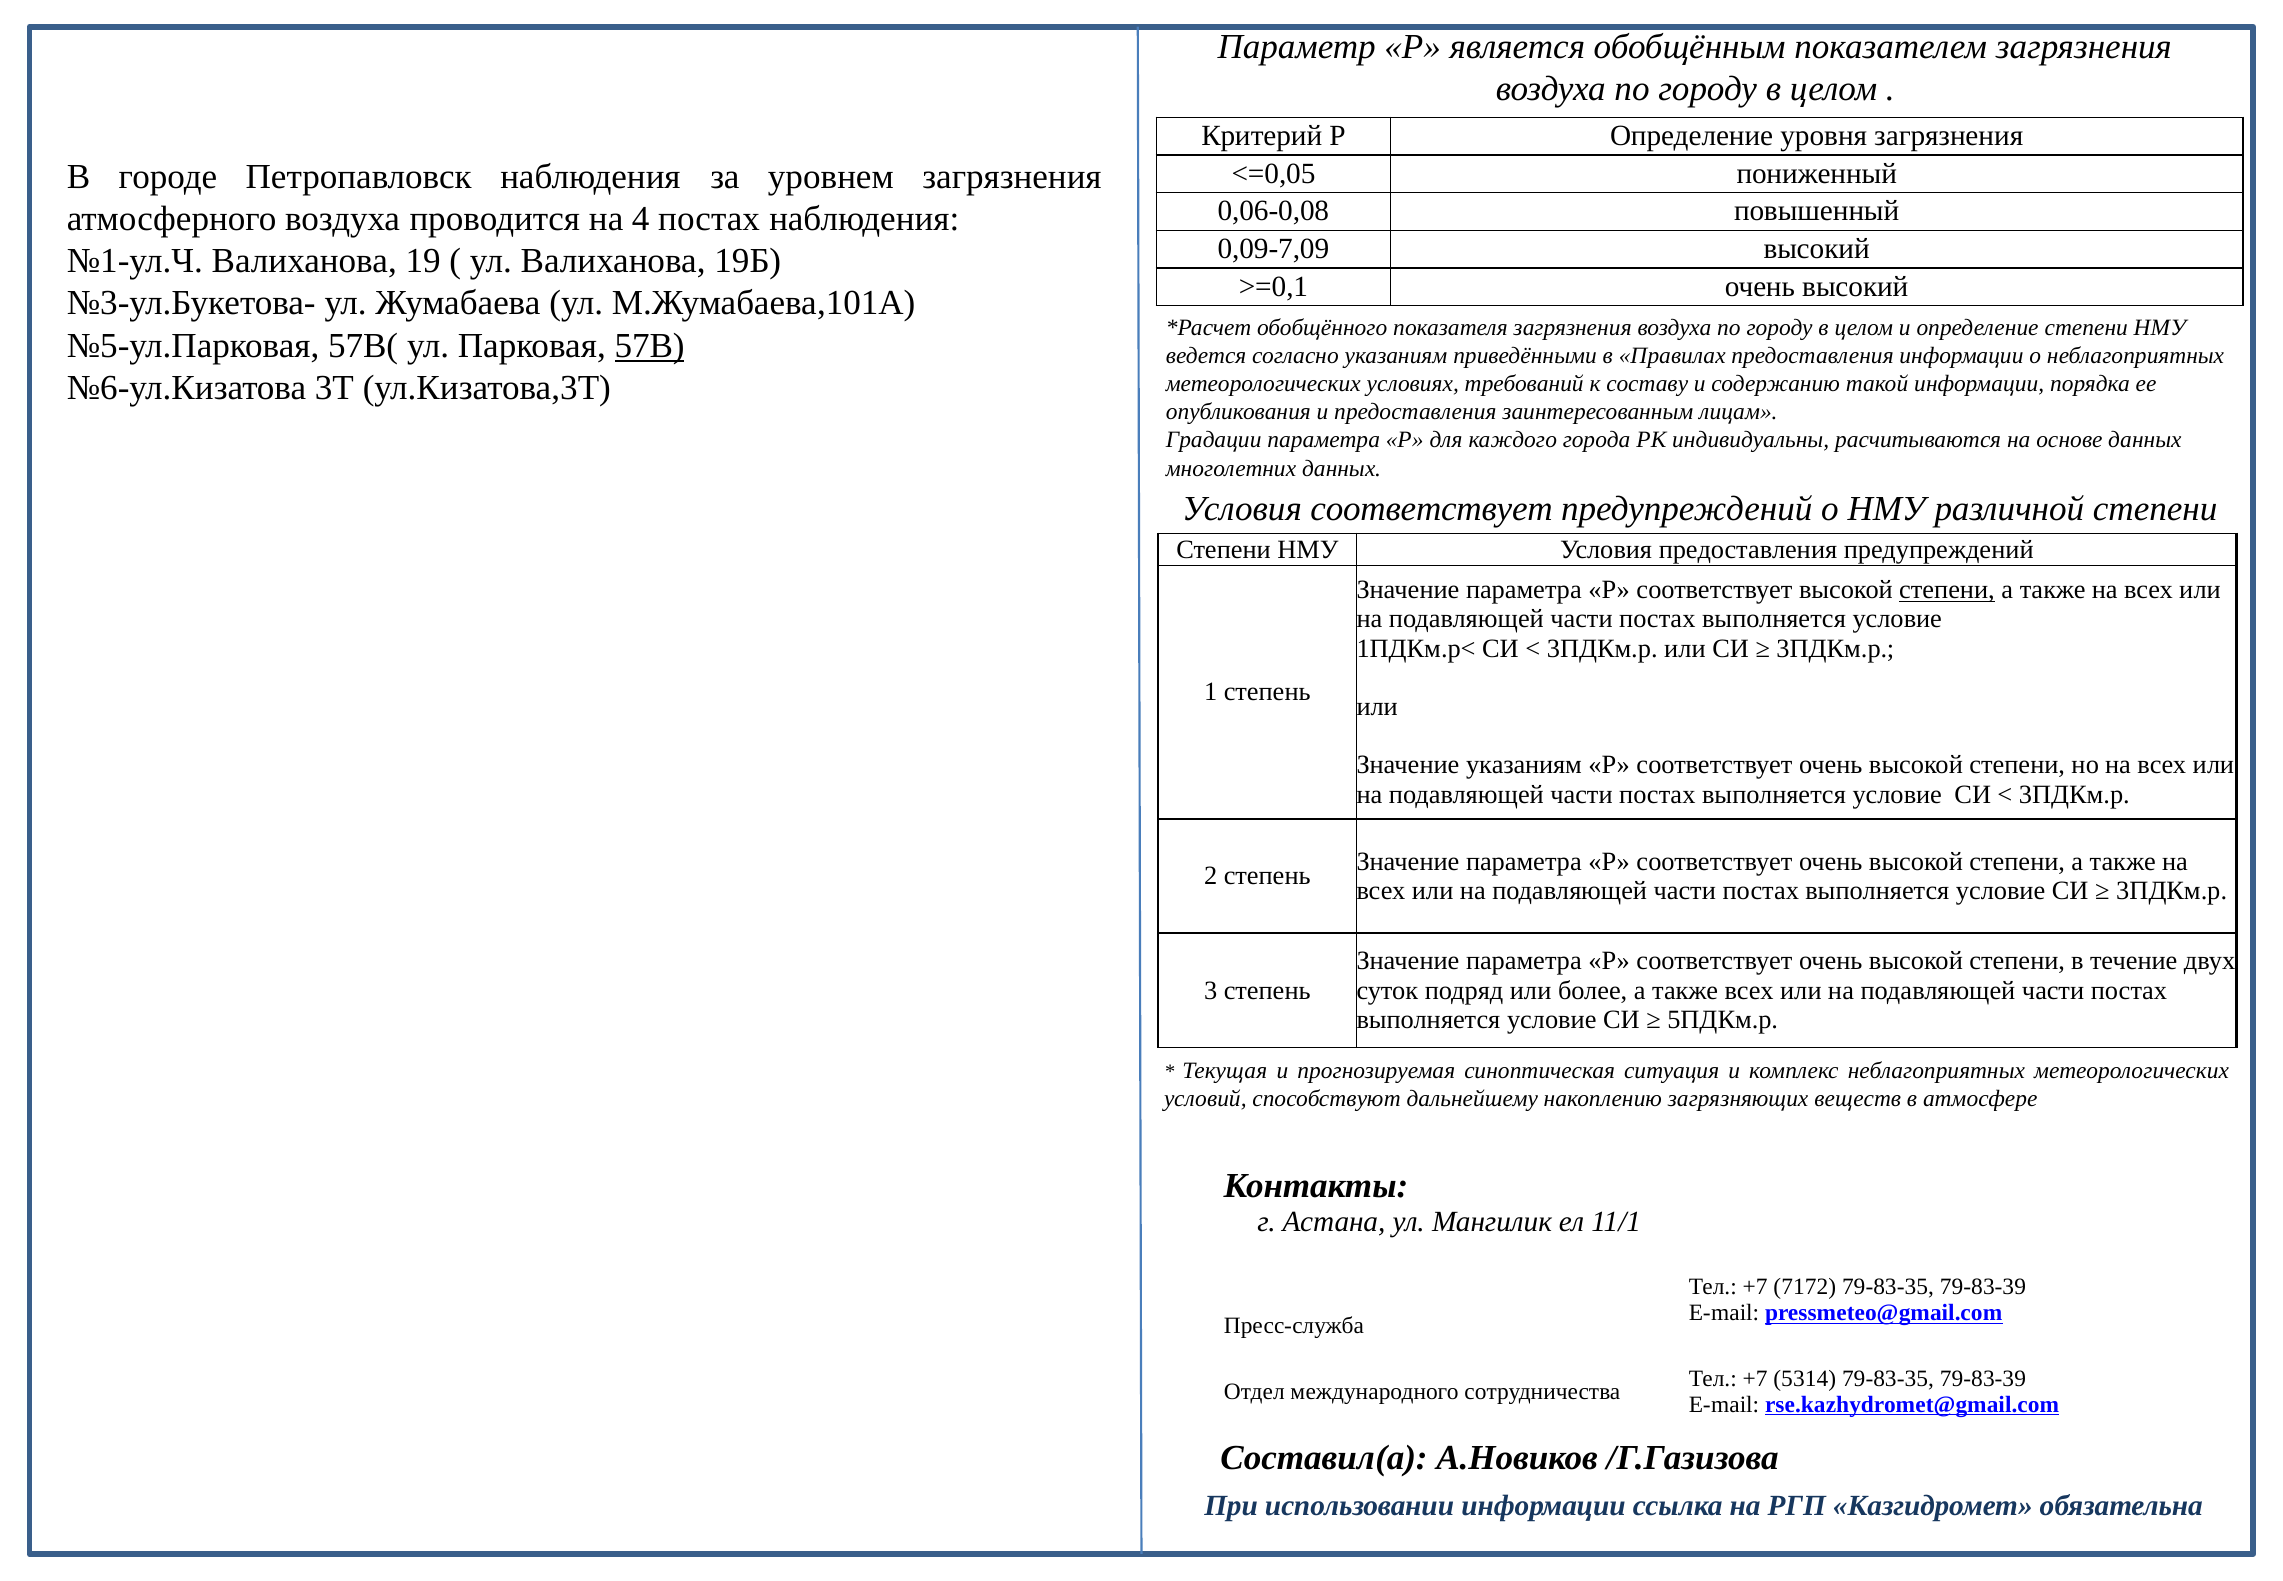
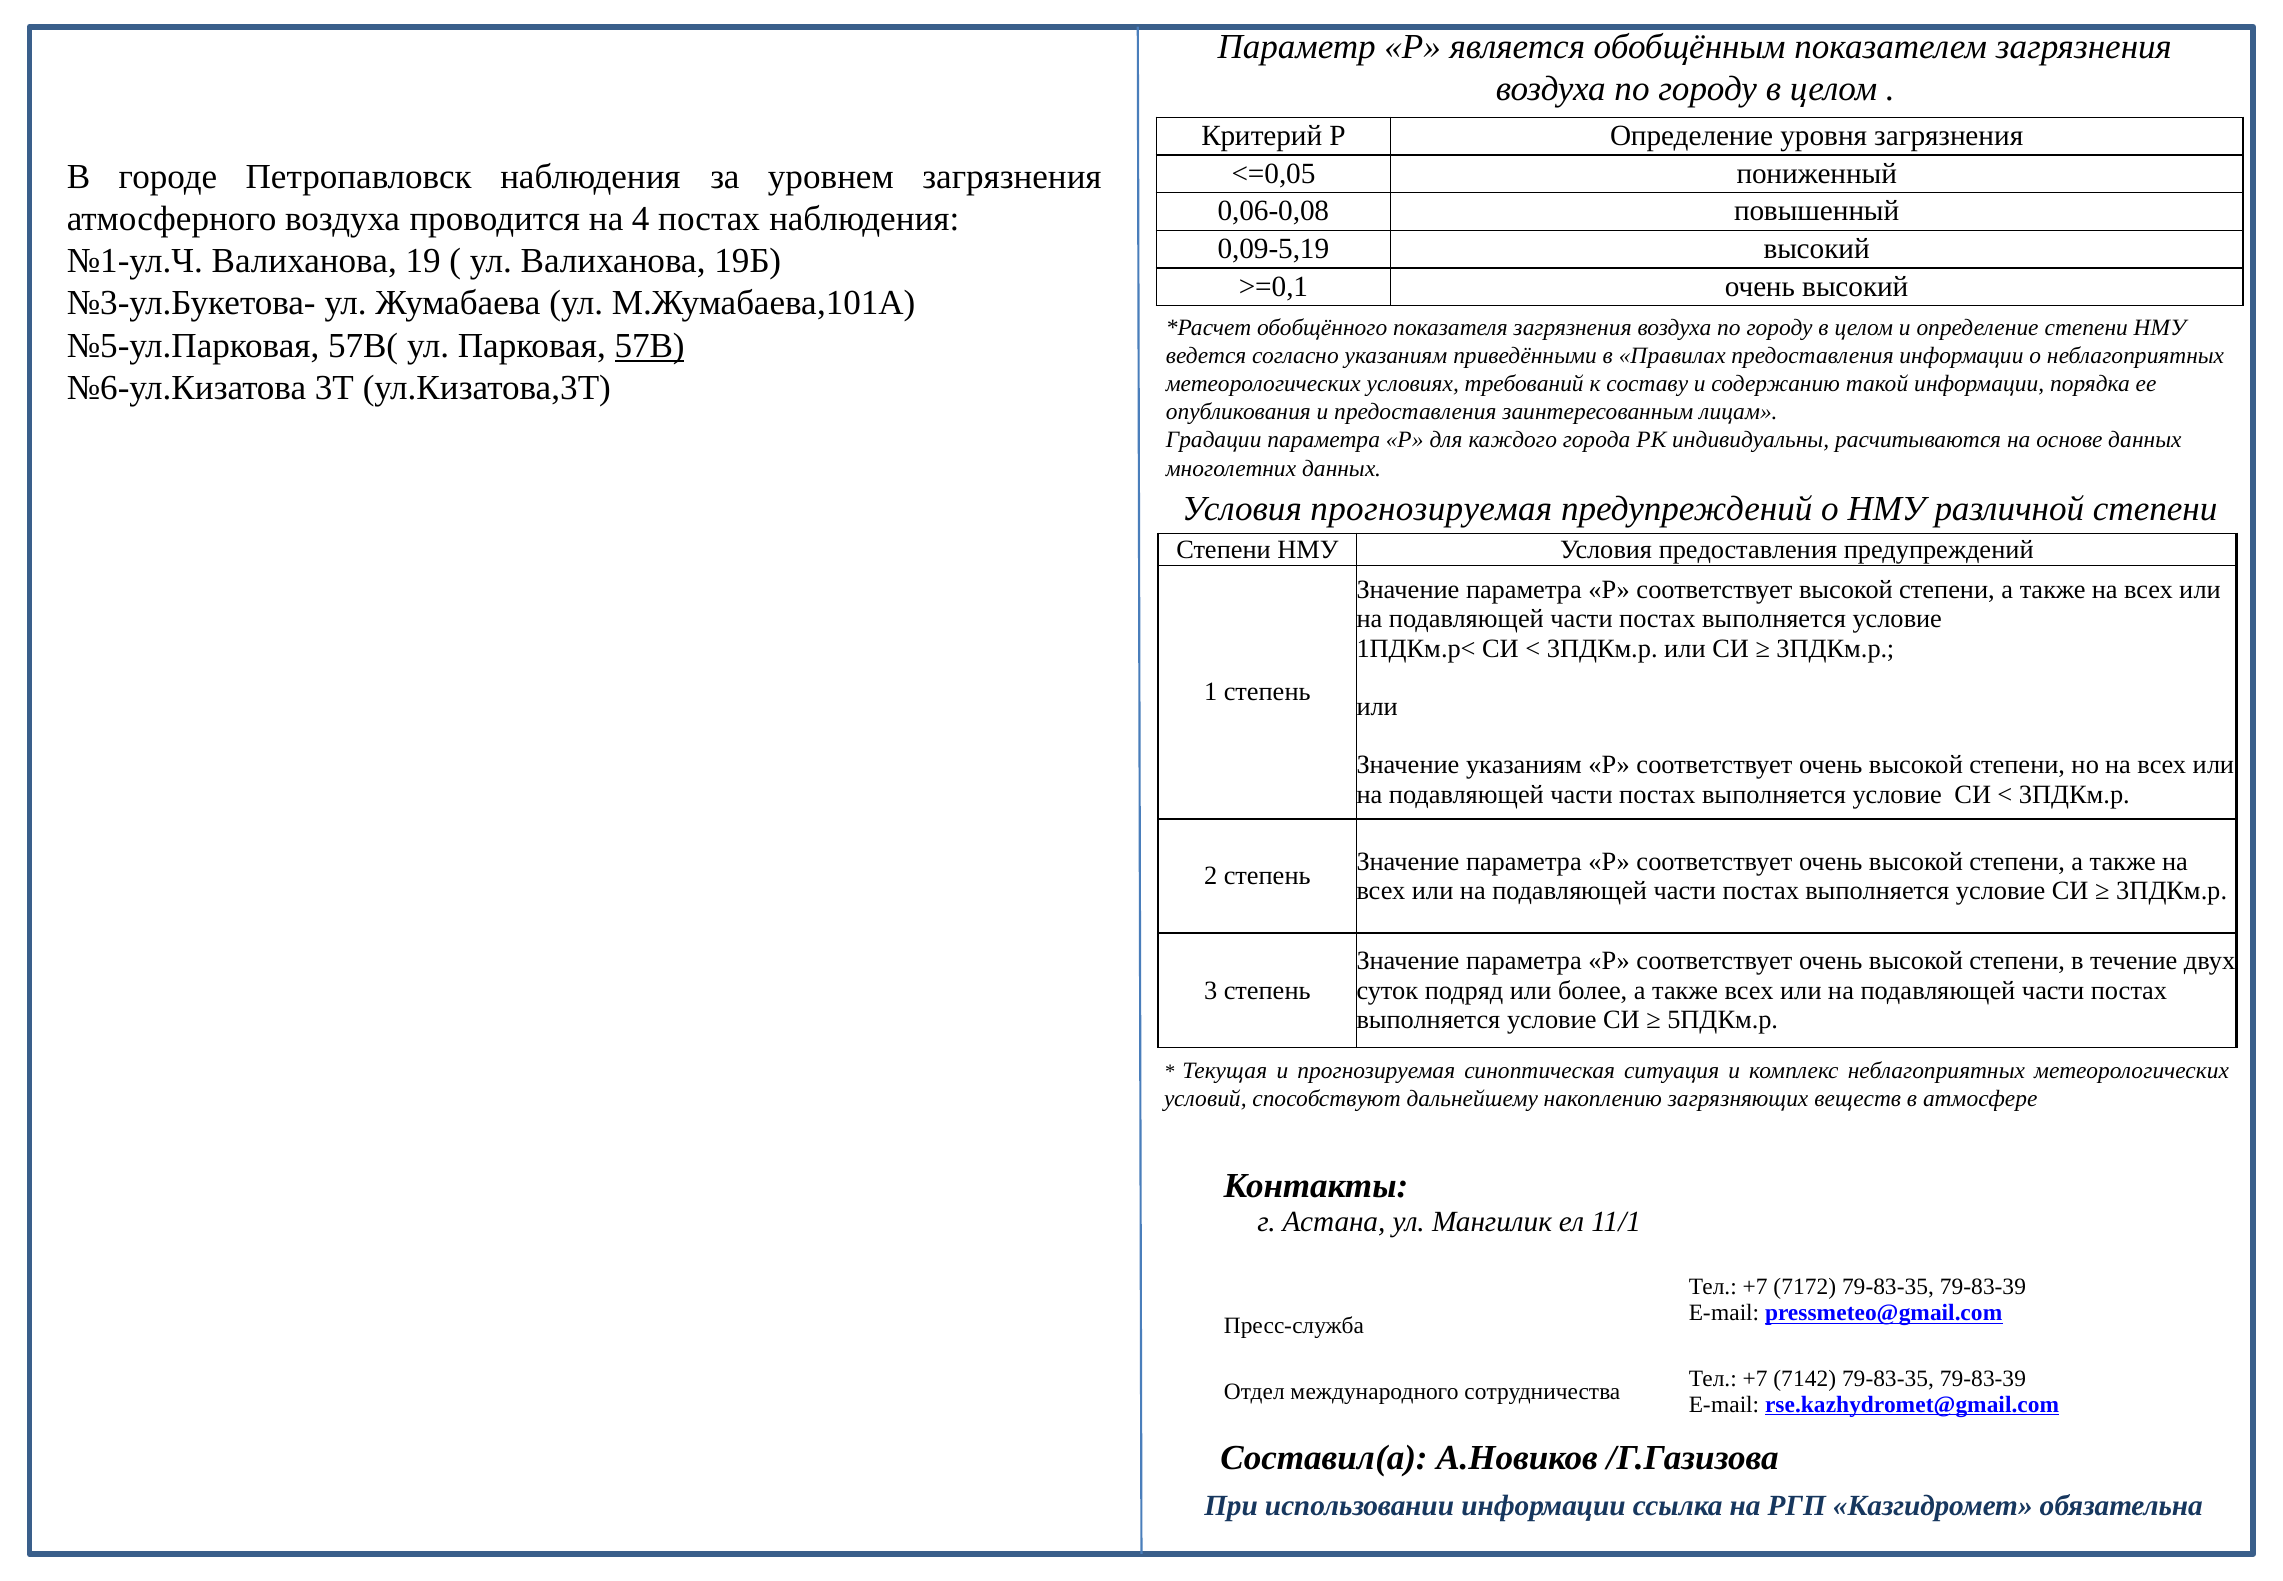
0,09-7,09: 0,09-7,09 -> 0,09-5,19 (1273, 249)
Условия соответствует: соответствует -> прогнозируемая (1431, 509)
степени underline: present -> none (1947, 590)
5314: 5314 -> 7142 (1805, 1378)
